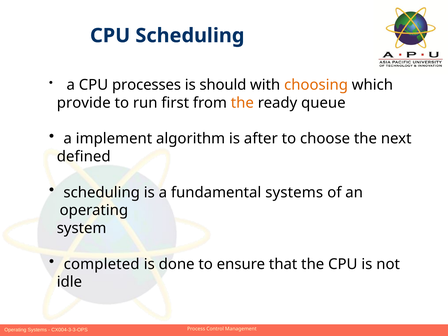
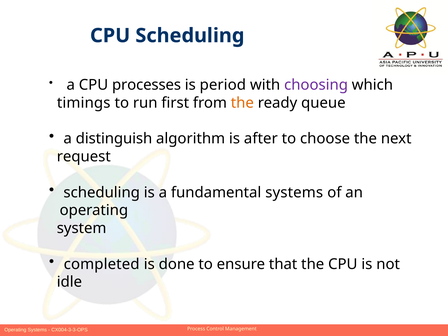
should: should -> period (223, 85)
choosing colour: orange -> purple (316, 85)
provide: provide -> timings (84, 103)
implement: implement -> distinguish (114, 139)
defined: defined -> request (84, 157)
